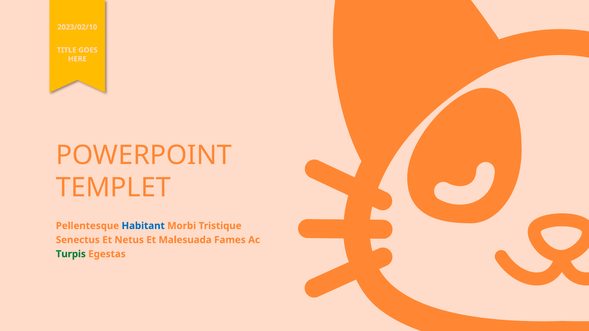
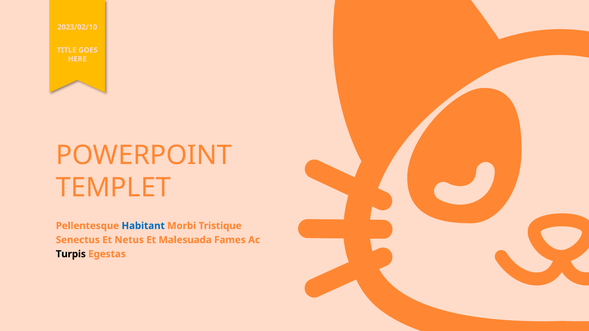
Turpis colour: green -> black (71, 254)
